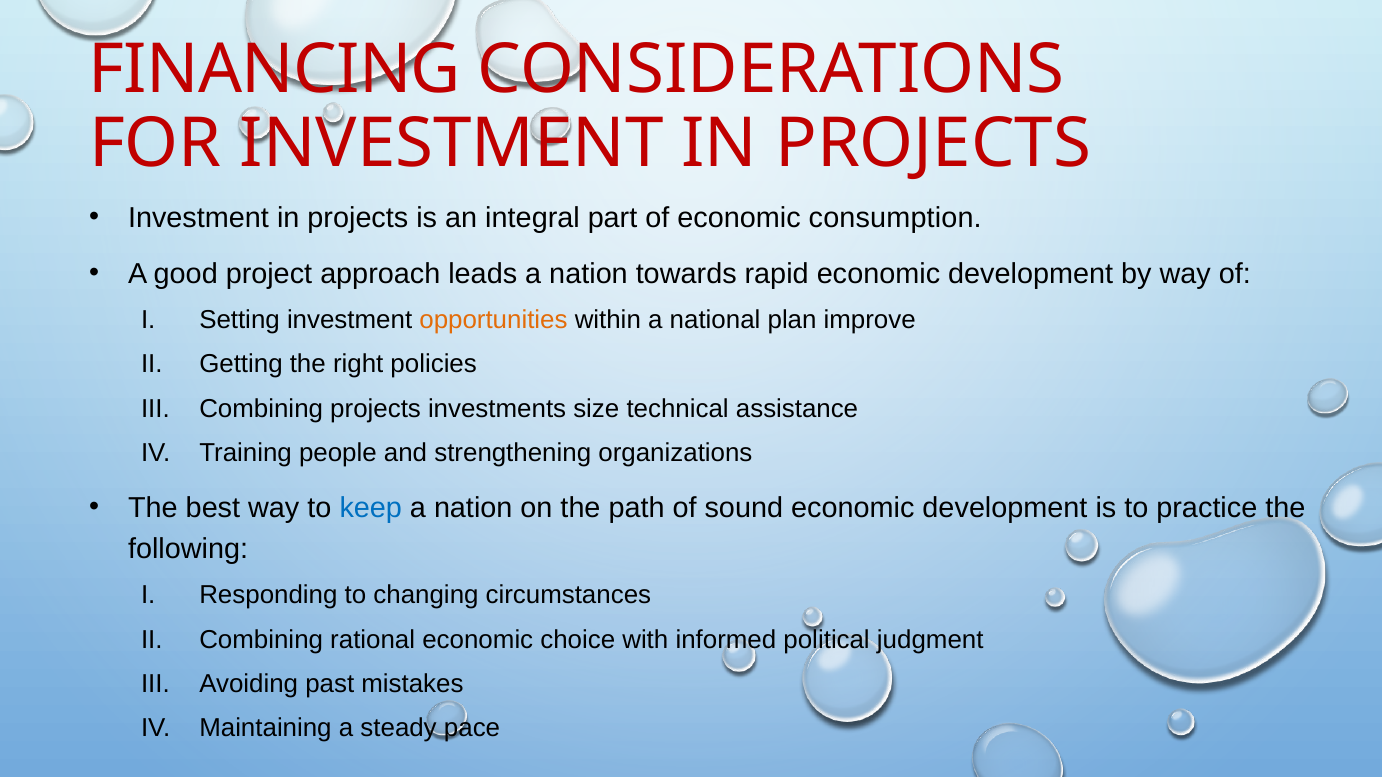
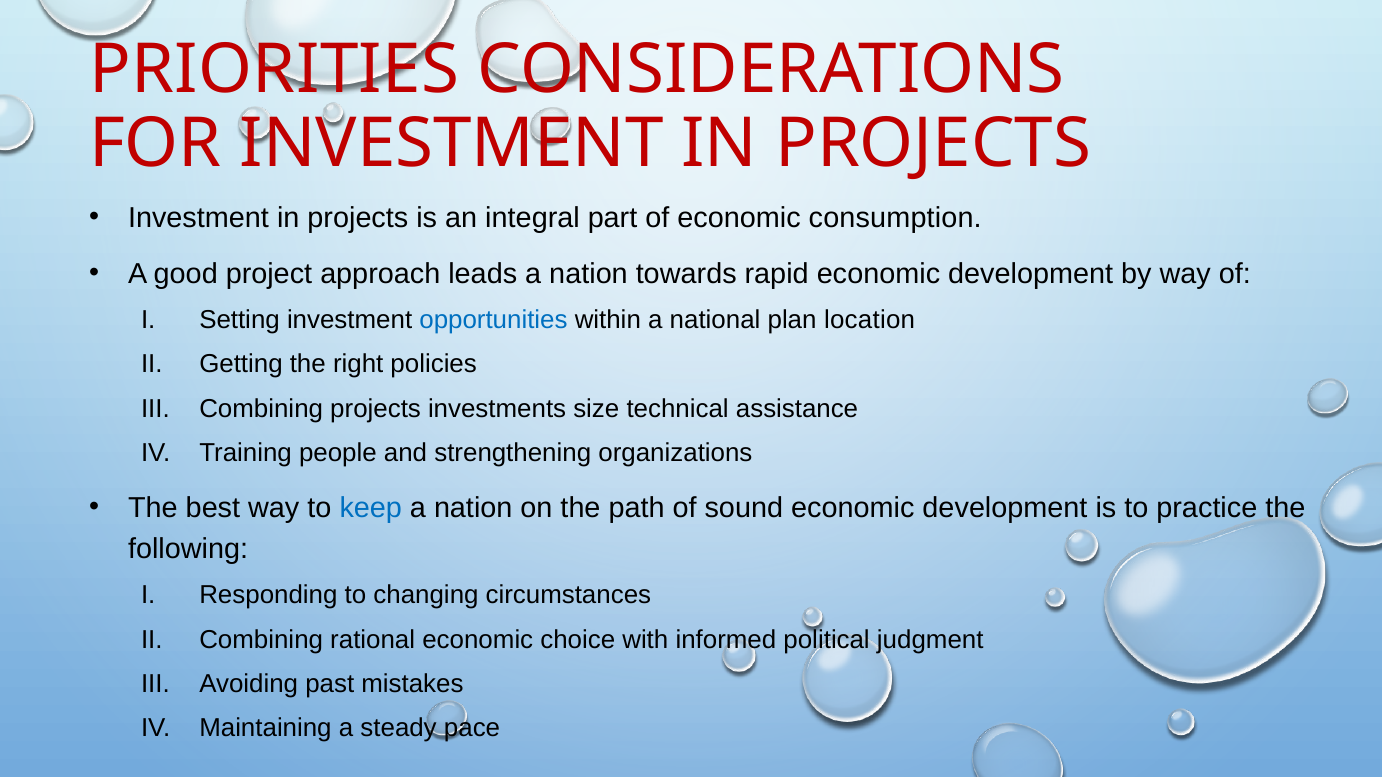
FINANCING: FINANCING -> PRIORITIES (274, 69)
opportunities colour: orange -> blue (493, 320)
improve: improve -> location (870, 320)
